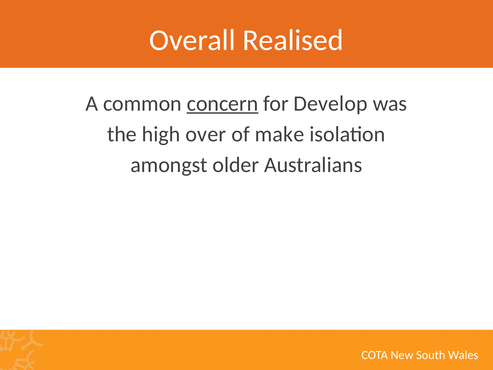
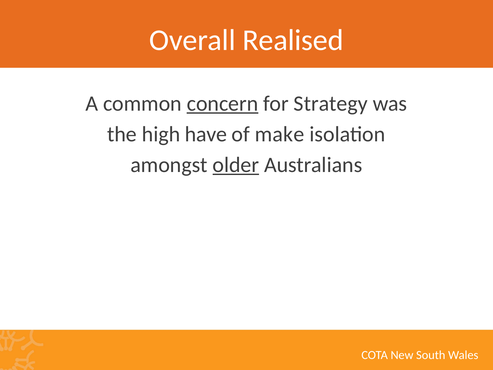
Develop: Develop -> Strategy (331, 103)
over: over -> have (206, 134)
older underline: none -> present (236, 165)
